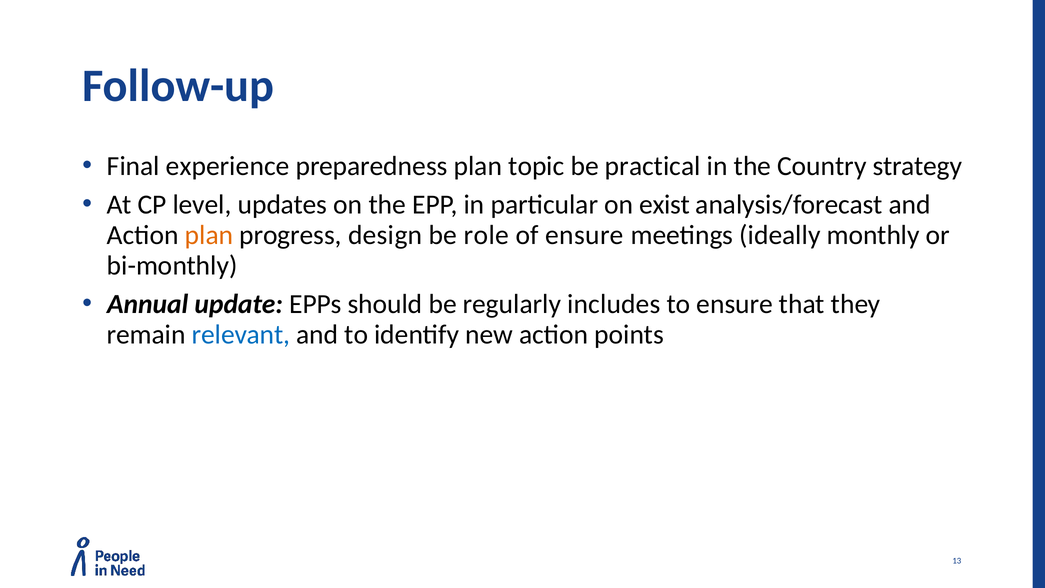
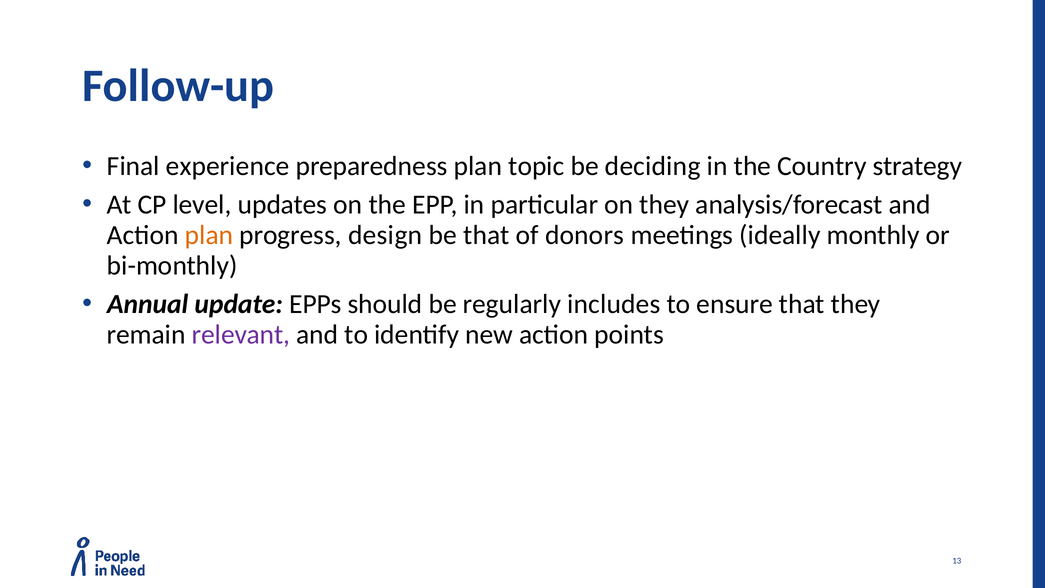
practical: practical -> deciding (653, 166)
on exist: exist -> they (664, 205)
be role: role -> that (487, 235)
of ensure: ensure -> donors (585, 235)
relevant colour: blue -> purple (241, 335)
